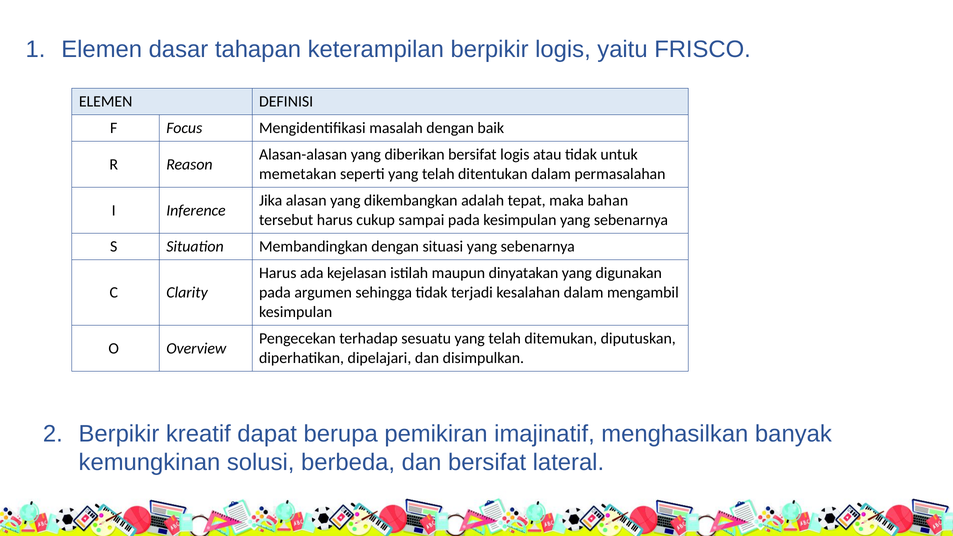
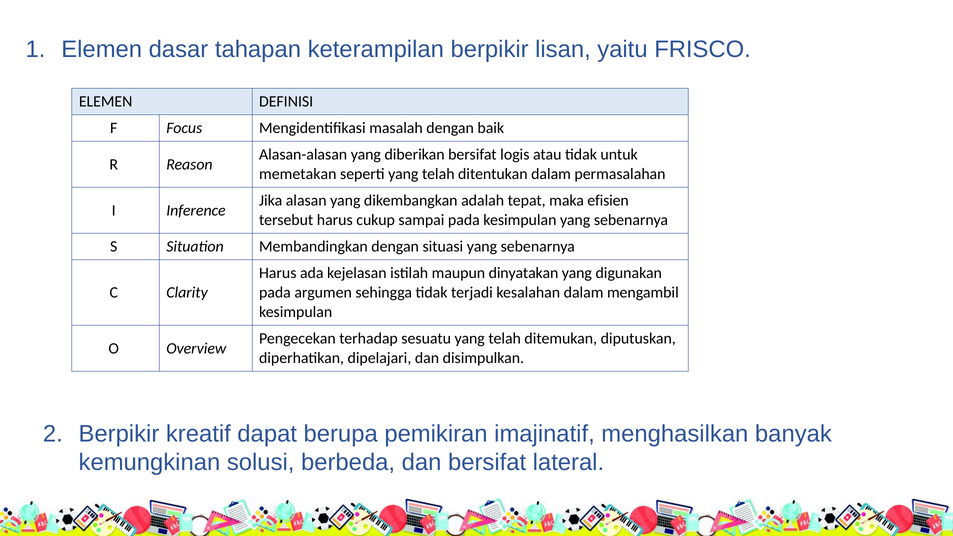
berpikir logis: logis -> lisan (563, 49)
bahan: bahan -> efisien (608, 201)
